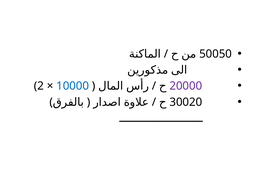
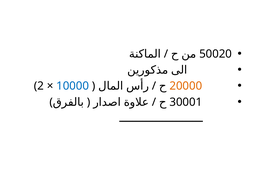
50050: 50050 -> 50020 (216, 54)
20000 colour: purple -> orange (186, 86)
30020: 30020 -> 30001 (186, 102)
